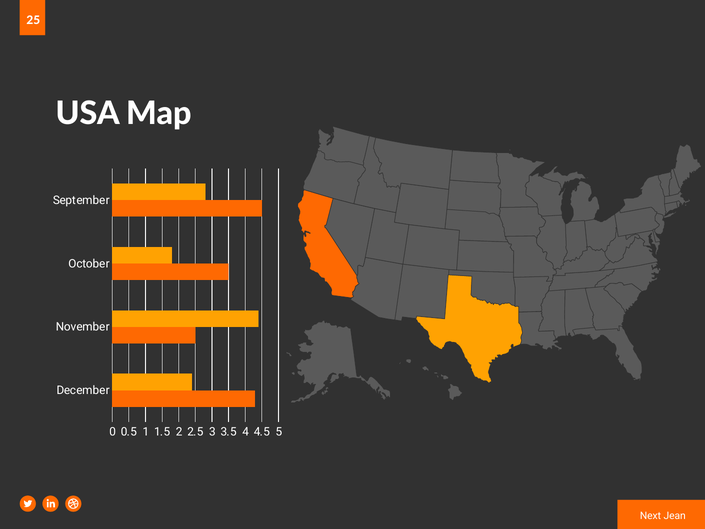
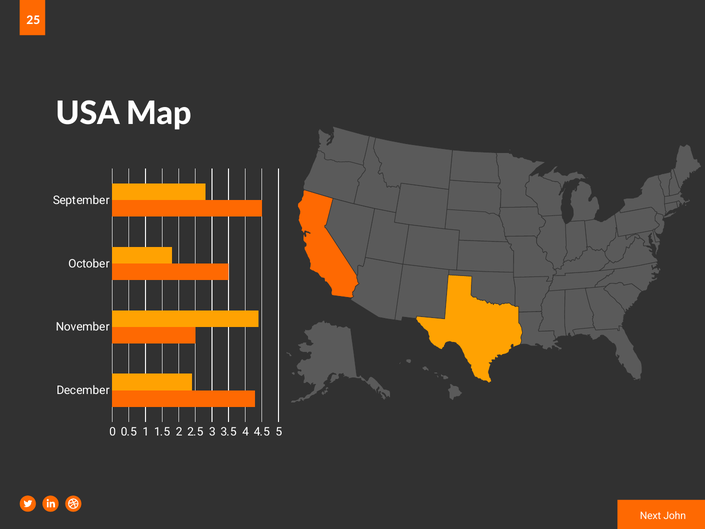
Jean: Jean -> John (675, 516)
